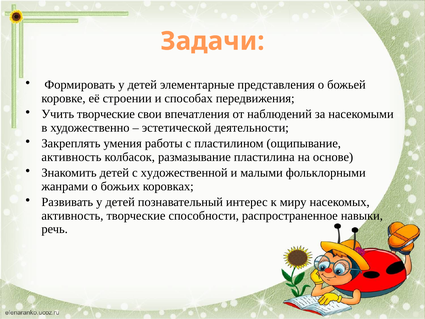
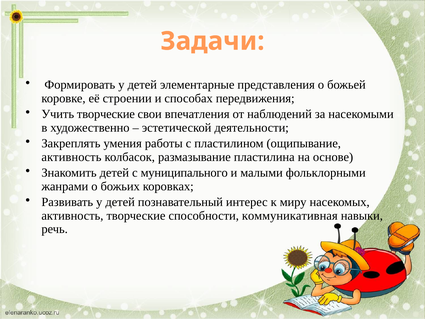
художественной: художественной -> муниципального (184, 173)
распространенное: распространенное -> коммуникативная (290, 215)
